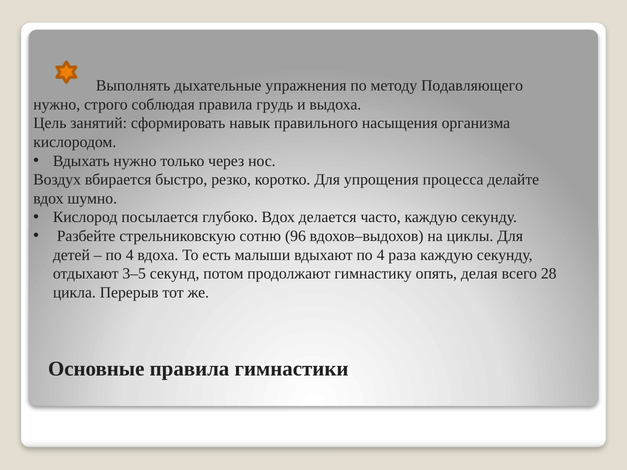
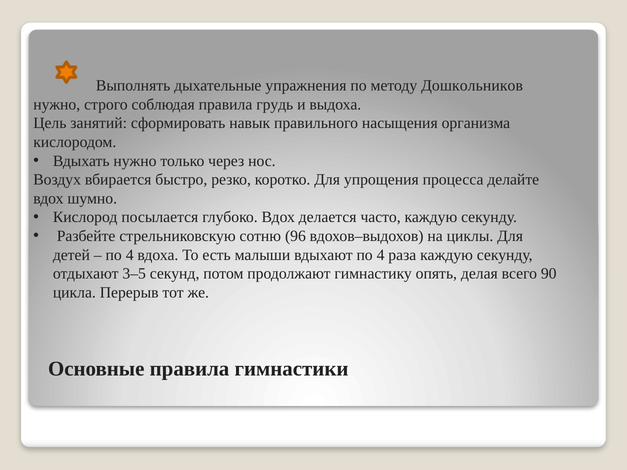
Подавляющего: Подавляющего -> Дошкольников (472, 86)
28: 28 -> 90 (549, 274)
